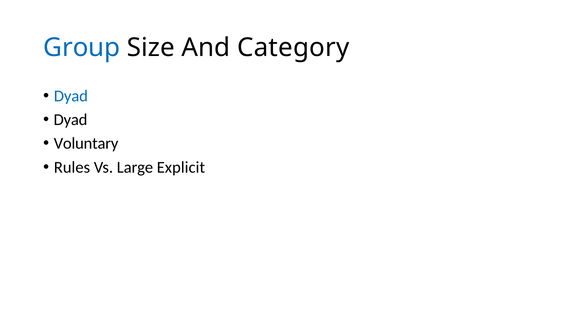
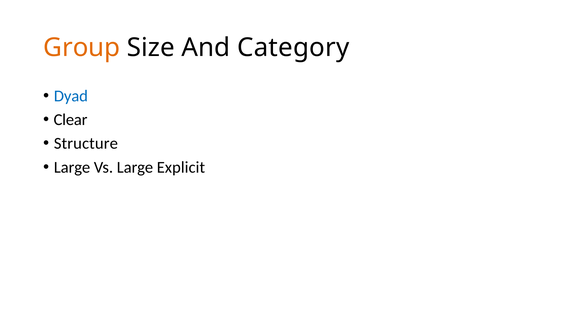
Group colour: blue -> orange (82, 48)
Dyad: Dyad -> Clear (71, 120)
Voluntary: Voluntary -> Structure (86, 143)
Rules: Rules -> Large (72, 167)
